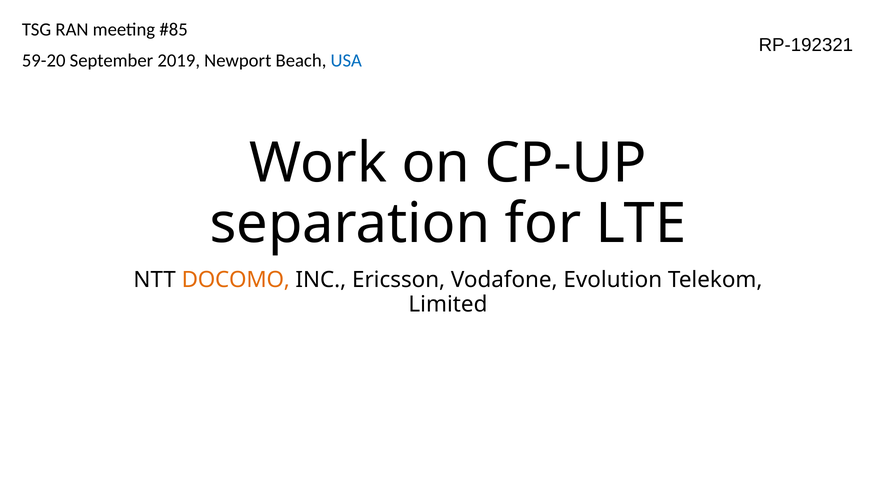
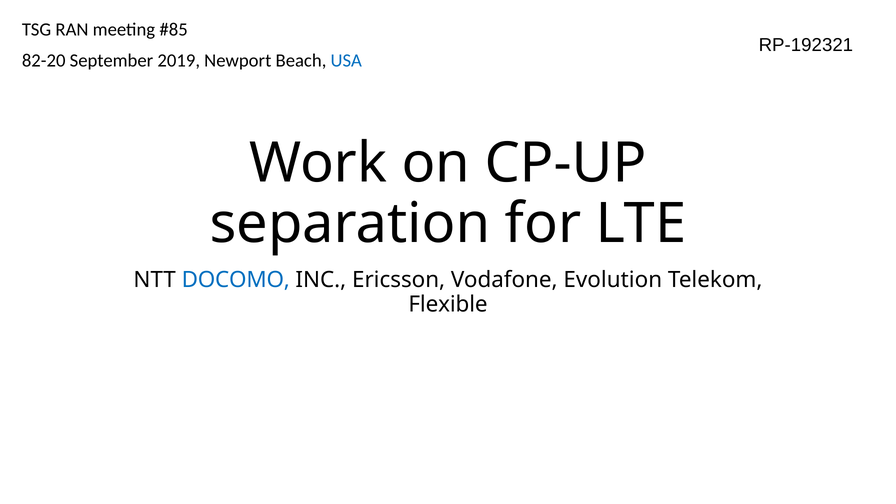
59-20: 59-20 -> 82-20 (44, 61)
DOCOMO colour: orange -> blue (236, 280)
Limited: Limited -> Flexible (448, 304)
